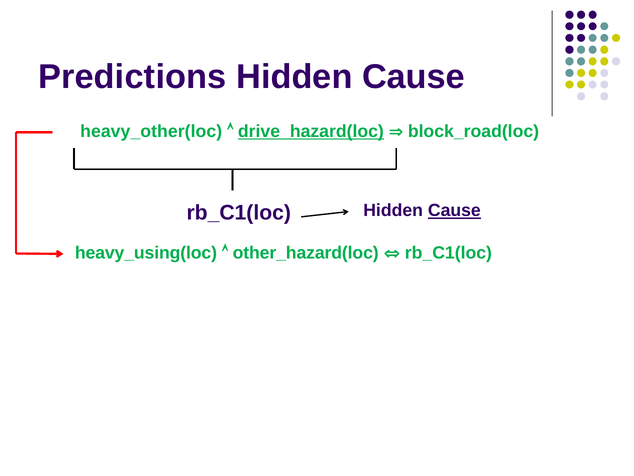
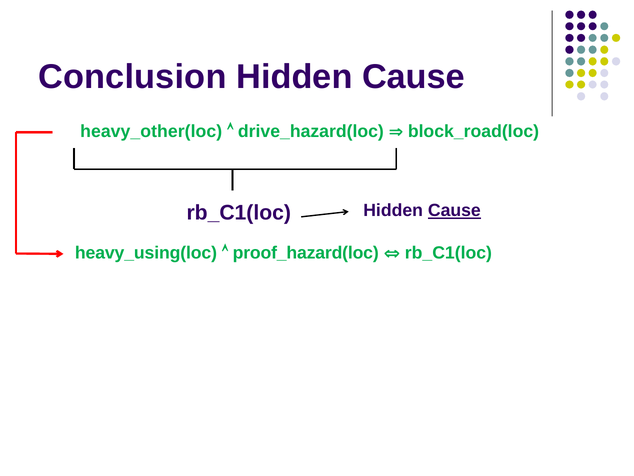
Predictions: Predictions -> Conclusion (132, 77)
drive_hazard(loc underline: present -> none (311, 131)
other_hazard(loc: other_hazard(loc -> proof_hazard(loc (306, 253)
